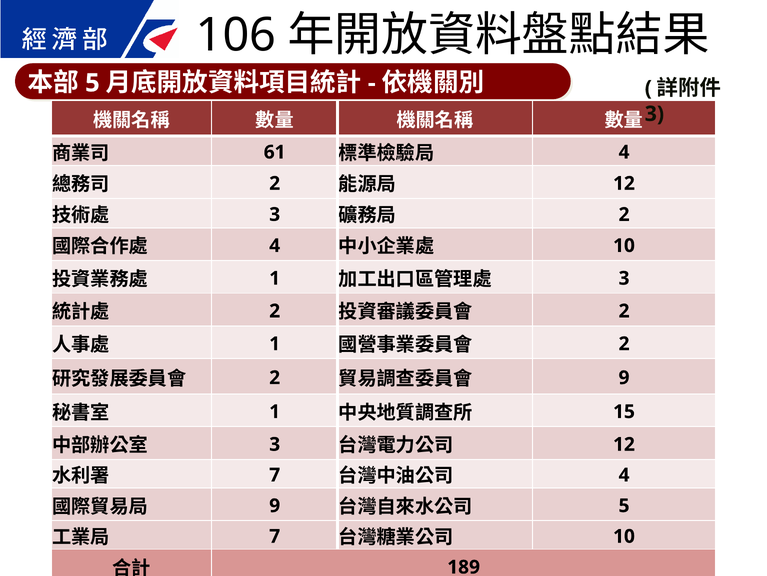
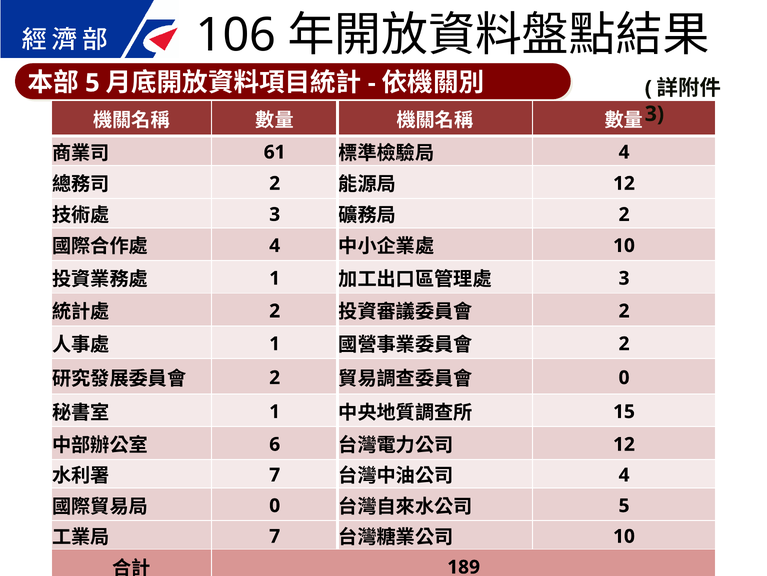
9: 9 -> 0 (624, 377)
3: 3 -> 6 (275, 444)
9: 9 -> 0 (275, 505)
